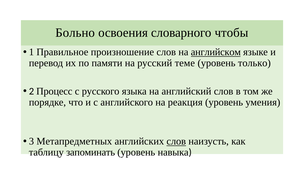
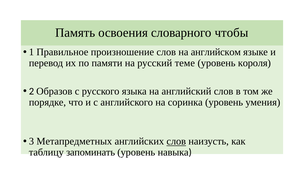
Больно: Больно -> Память (75, 33)
английском underline: present -> none (216, 52)
только: только -> короля (254, 63)
Процесс: Процесс -> Образов (54, 91)
реакция: реакция -> соринка (185, 102)
